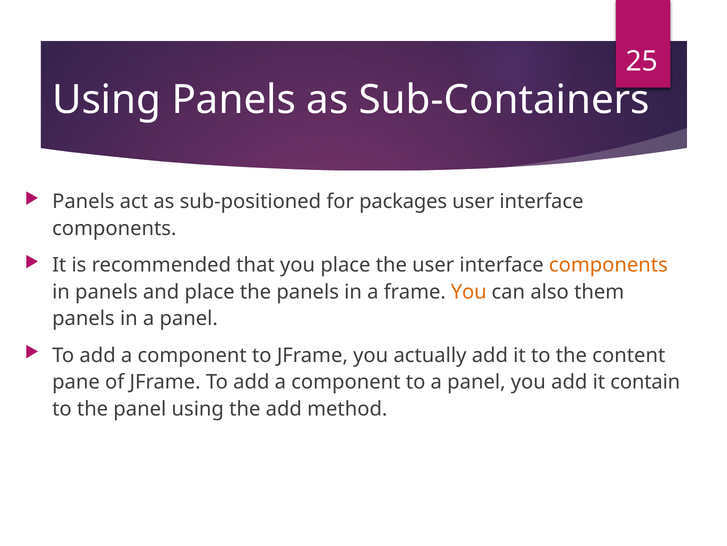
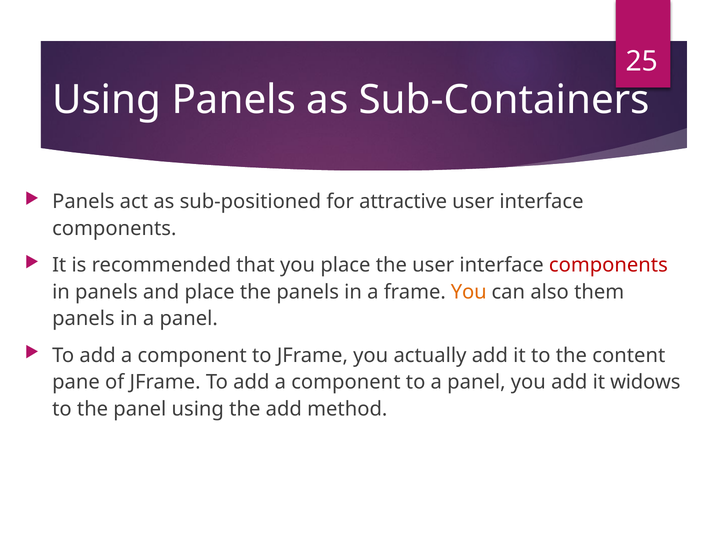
packages: packages -> attractive (403, 201)
components colour: orange -> red (608, 265)
contain: contain -> widows (645, 382)
